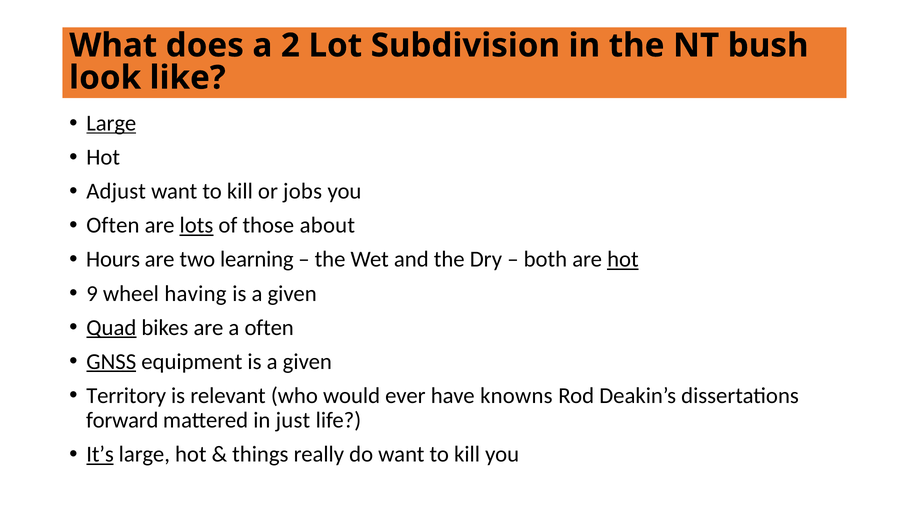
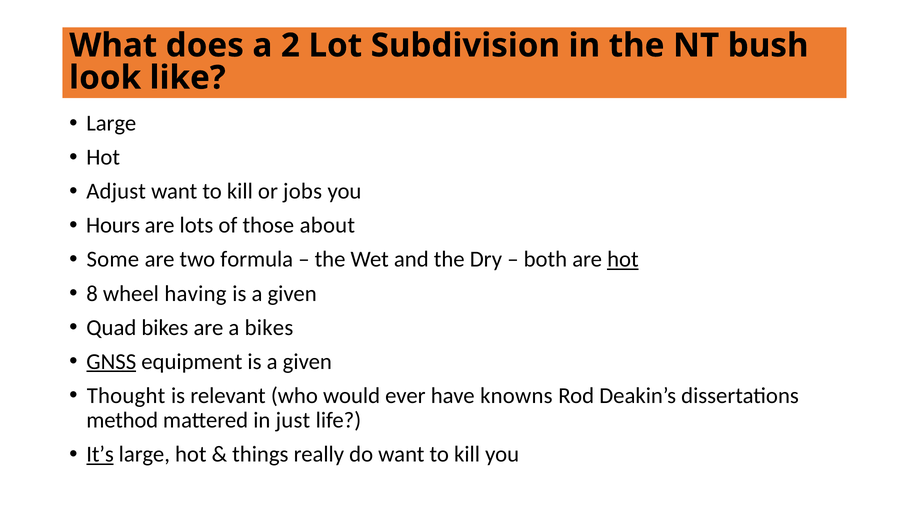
Large underline: present -> none (111, 123)
Often: Often -> Hours (113, 225)
lots underline: present -> none (196, 225)
Hours: Hours -> Some (113, 259)
learning: learning -> formula (257, 259)
9: 9 -> 8 (92, 293)
Quad underline: present -> none (111, 327)
a often: often -> bikes (269, 327)
Territory: Territory -> Thought (126, 395)
forward: forward -> method (122, 420)
